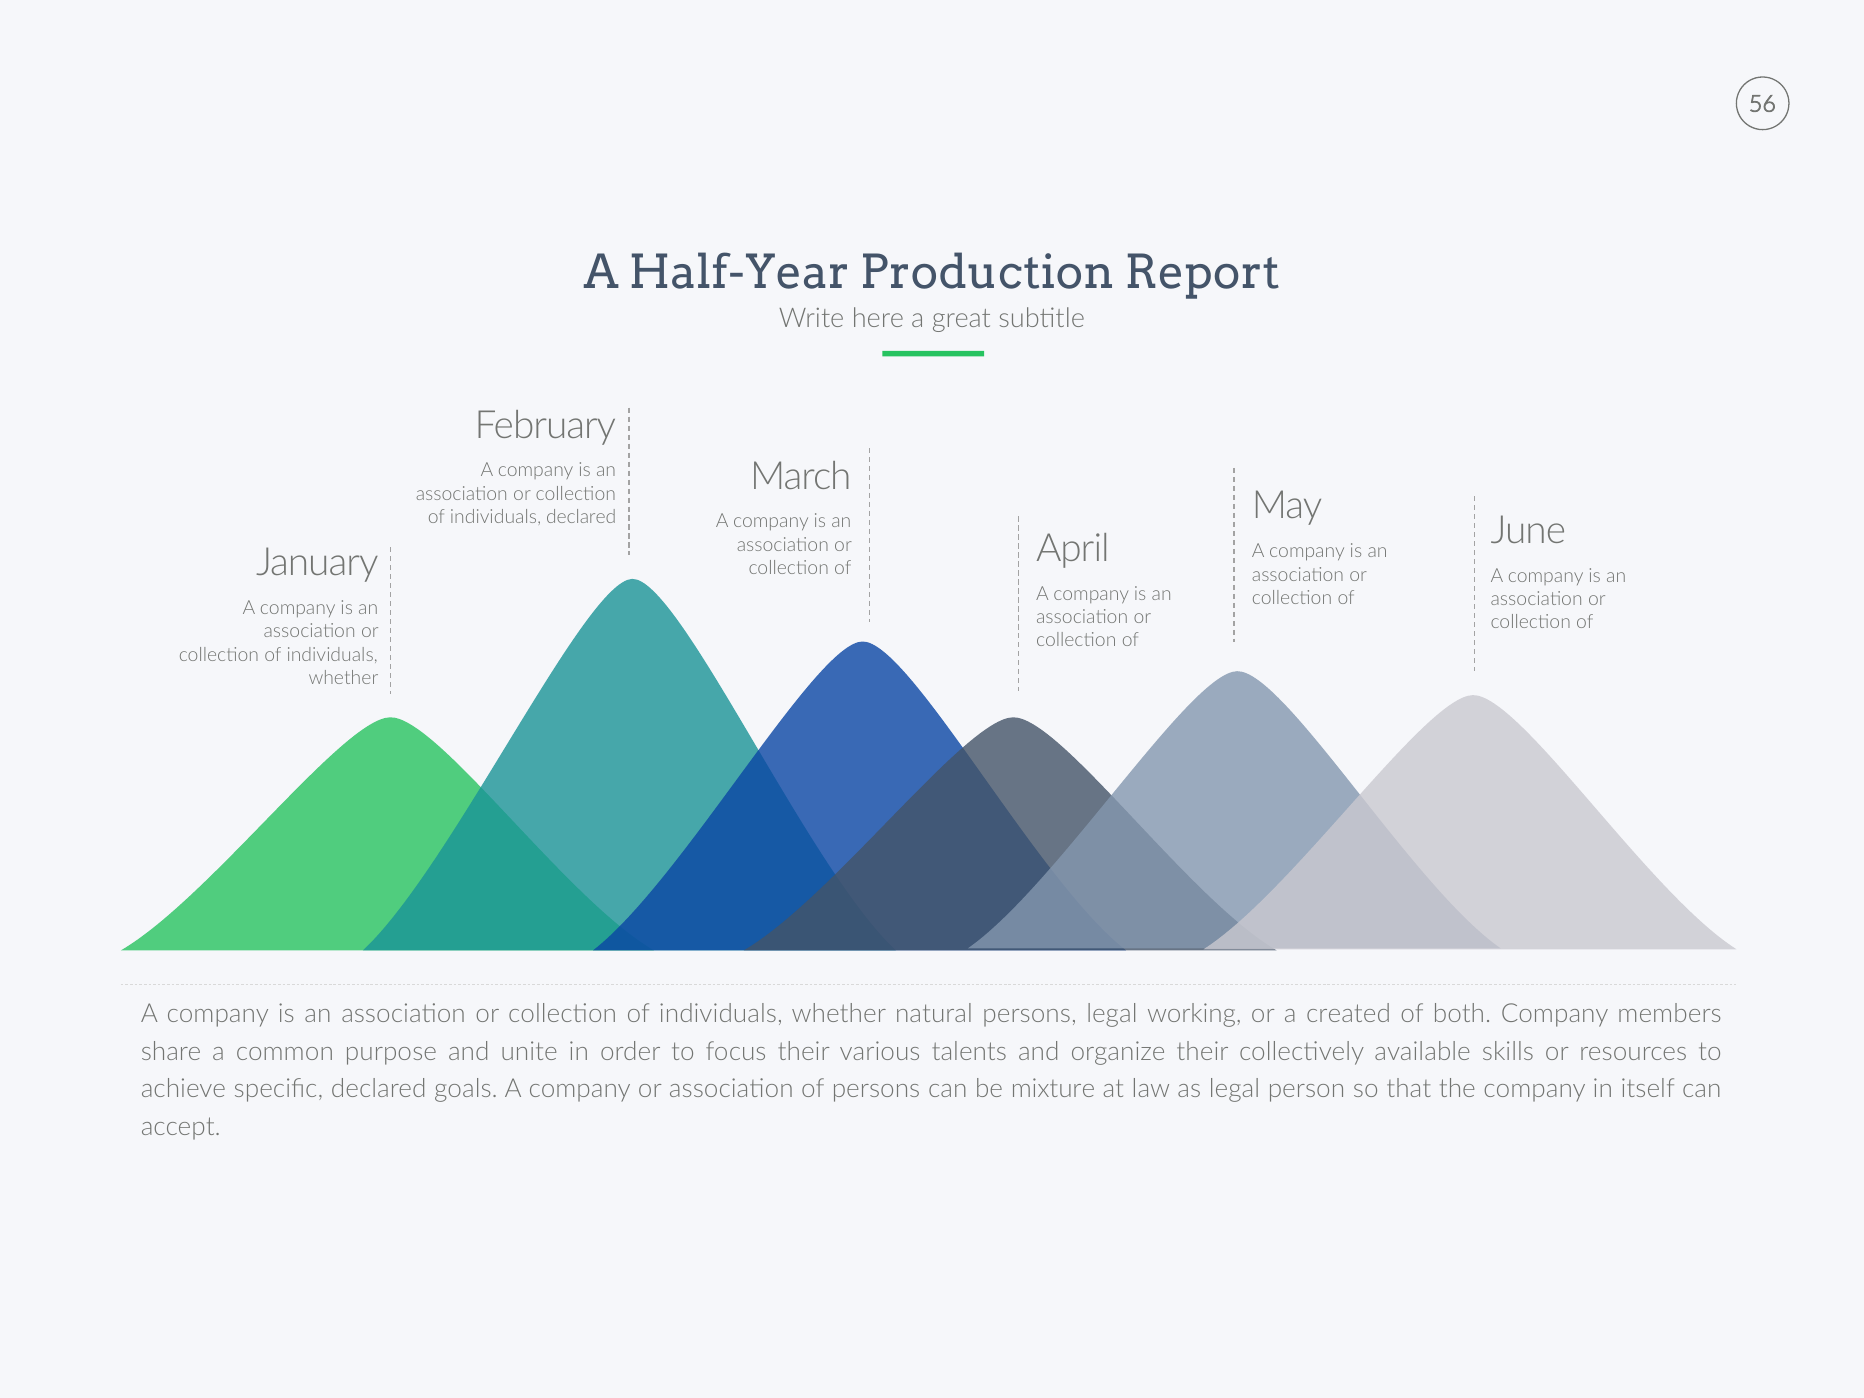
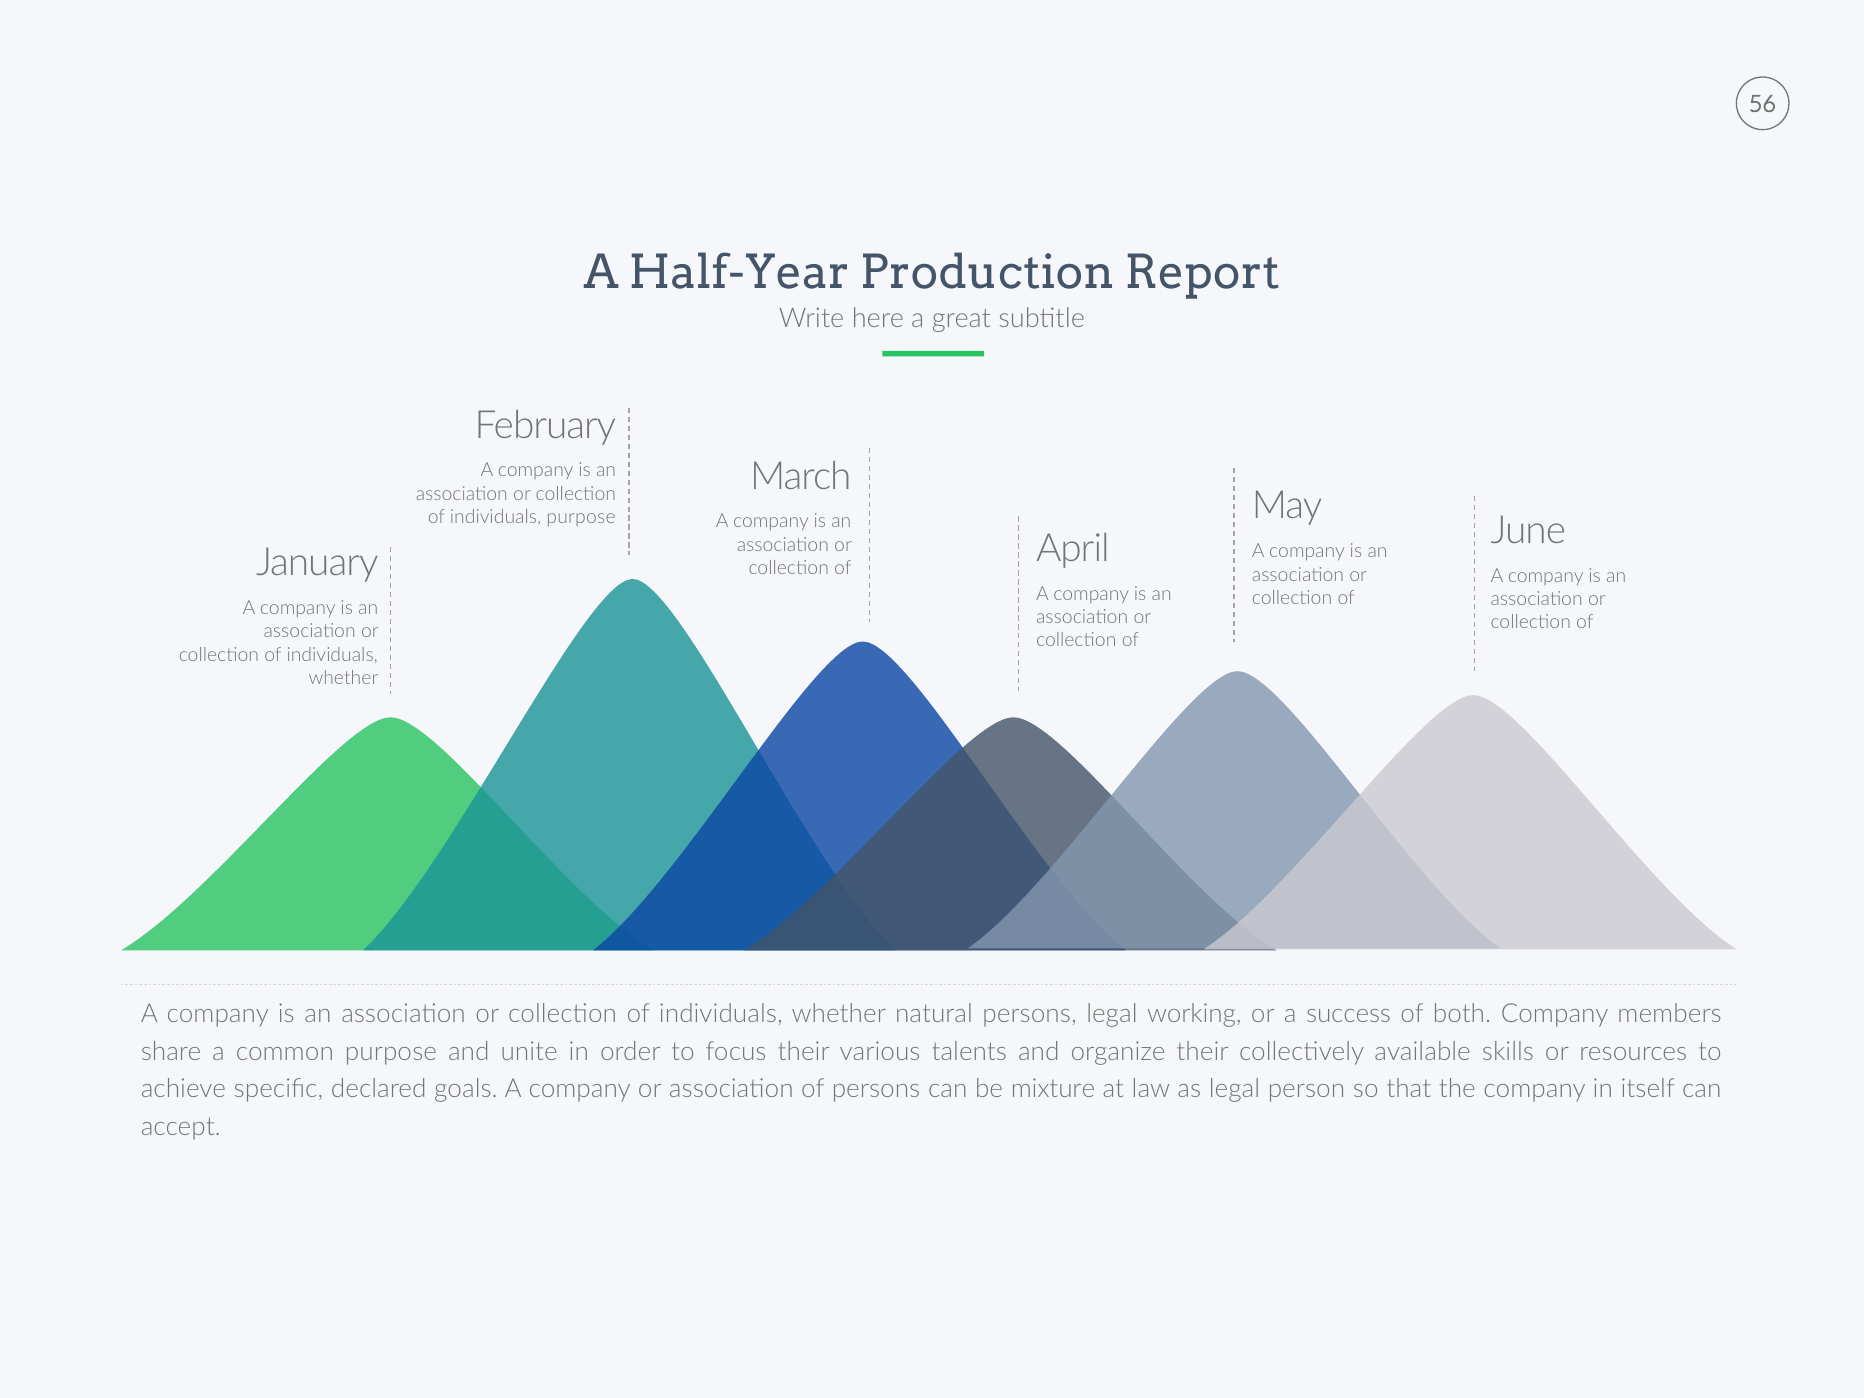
individuals declared: declared -> purpose (581, 517)
created: created -> success (1349, 1014)
